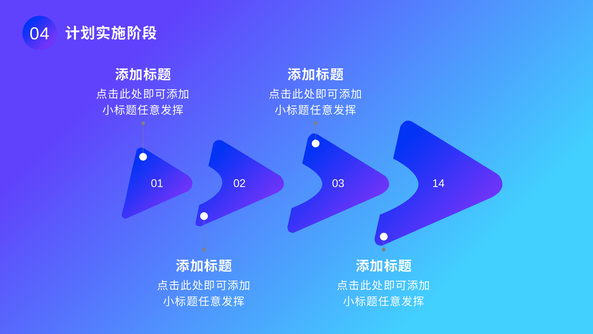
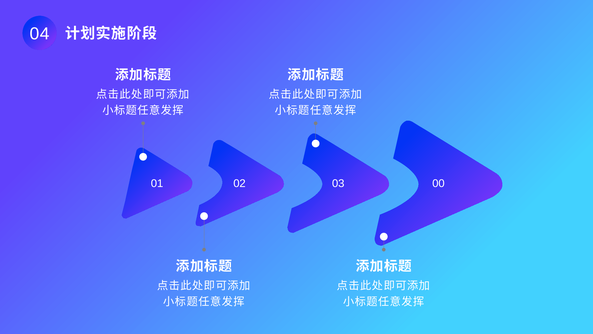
14: 14 -> 00 (439, 183)
